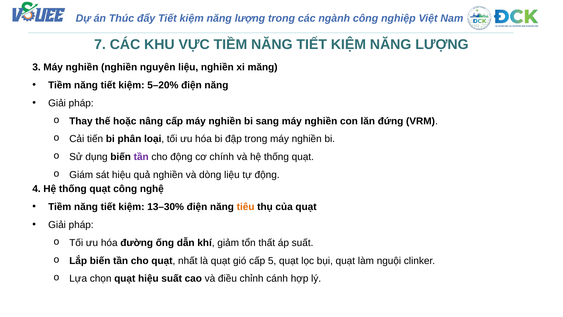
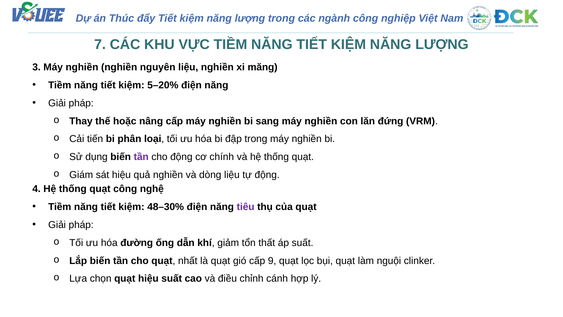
13–30%: 13–30% -> 48–30% (166, 207)
tiêu colour: orange -> purple (246, 207)
5: 5 -> 9 (272, 260)
